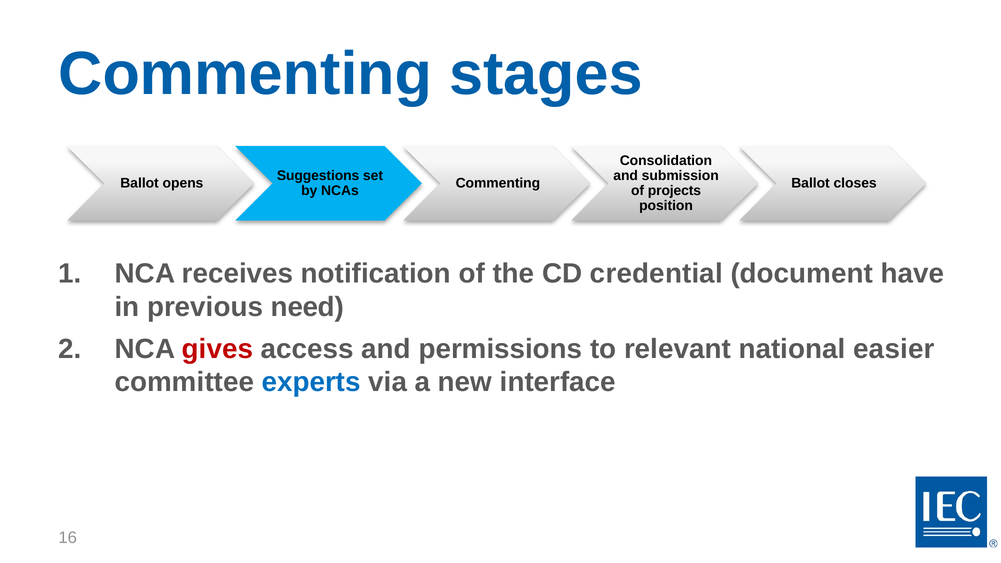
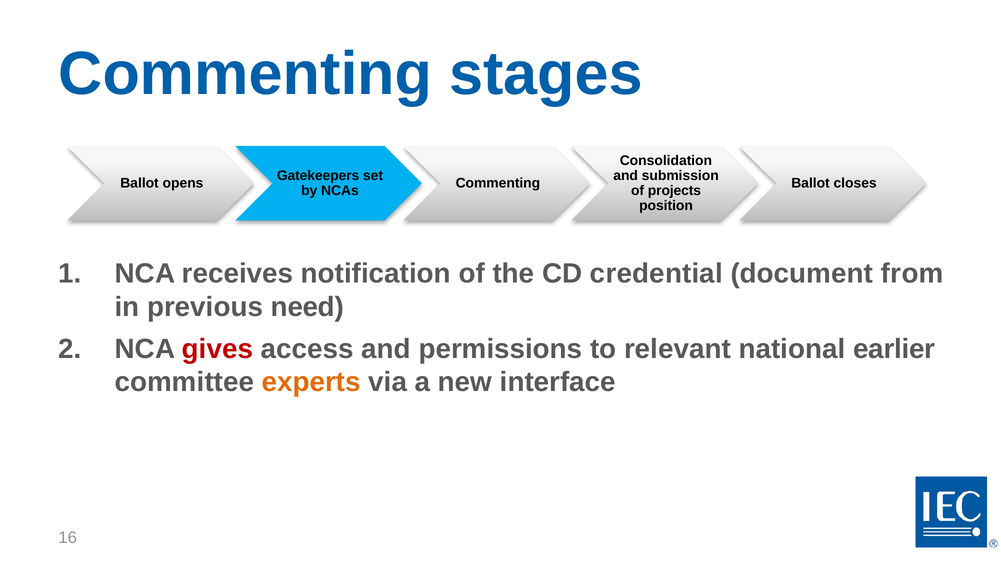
Suggestions: Suggestions -> Gatekeepers (318, 176)
have: have -> from (912, 274)
easier: easier -> earlier (894, 349)
experts colour: blue -> orange (311, 382)
